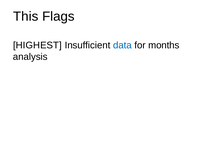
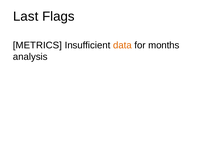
This: This -> Last (26, 16)
HIGHEST: HIGHEST -> METRICS (37, 45)
data colour: blue -> orange (122, 45)
